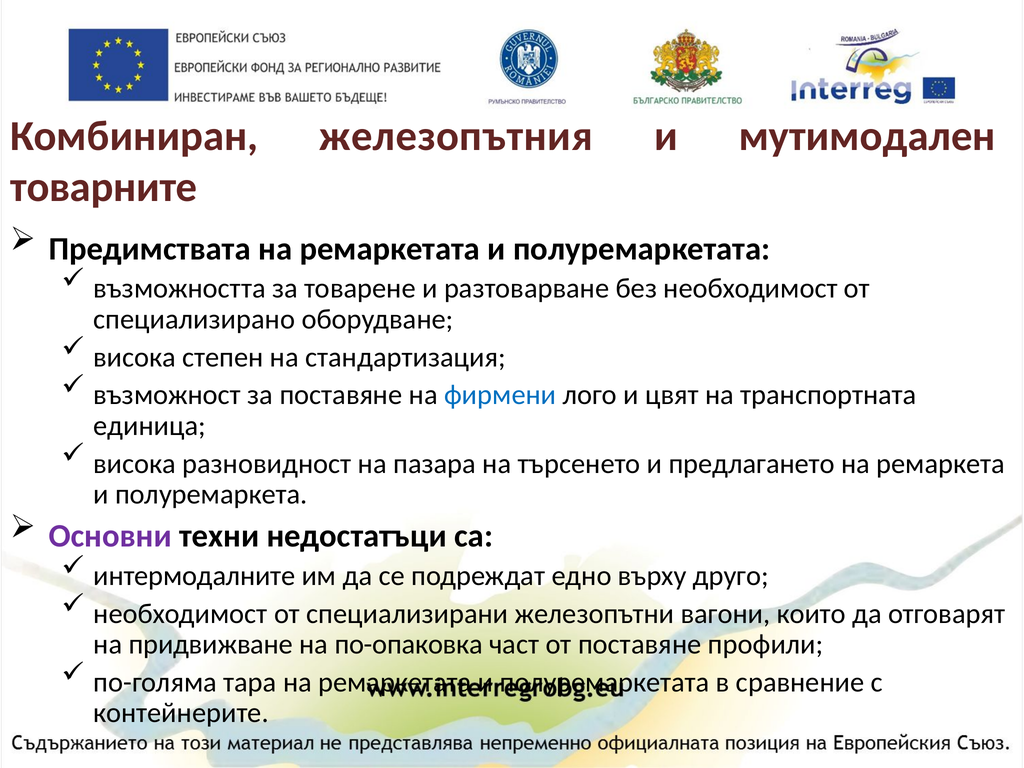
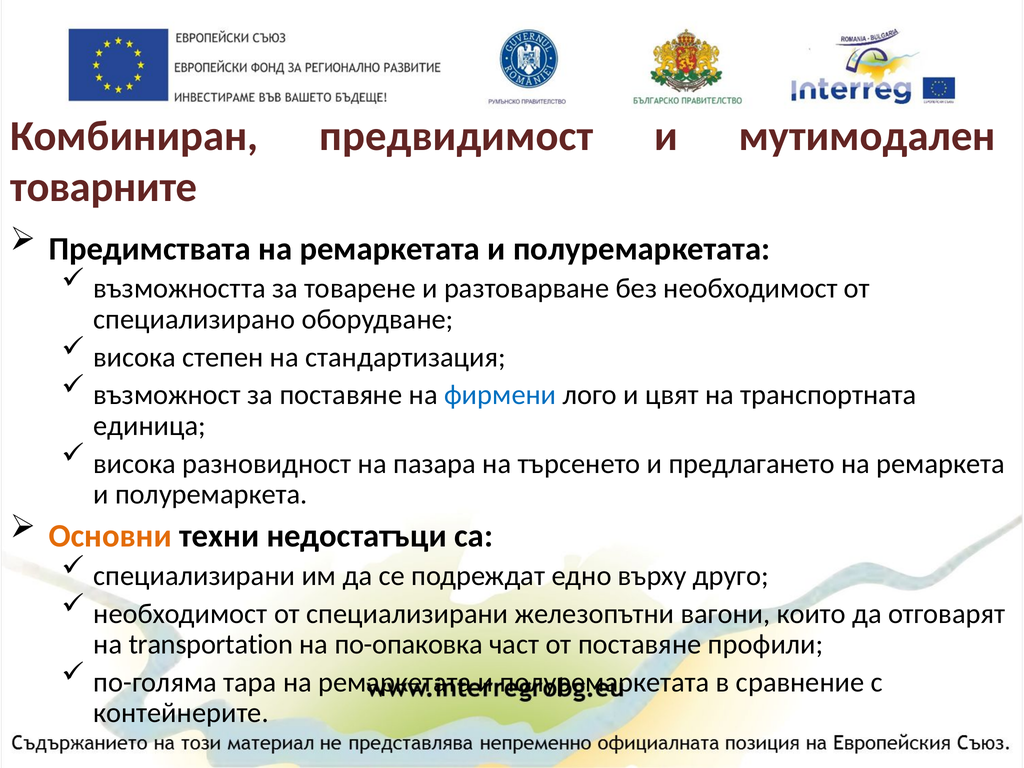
железопътния: железопътния -> предвидимост (456, 136)
Основни colour: purple -> orange (110, 536)
интермодалните: интермодалните -> специализирани (194, 576)
придвижване: придвижване -> transportation (211, 644)
